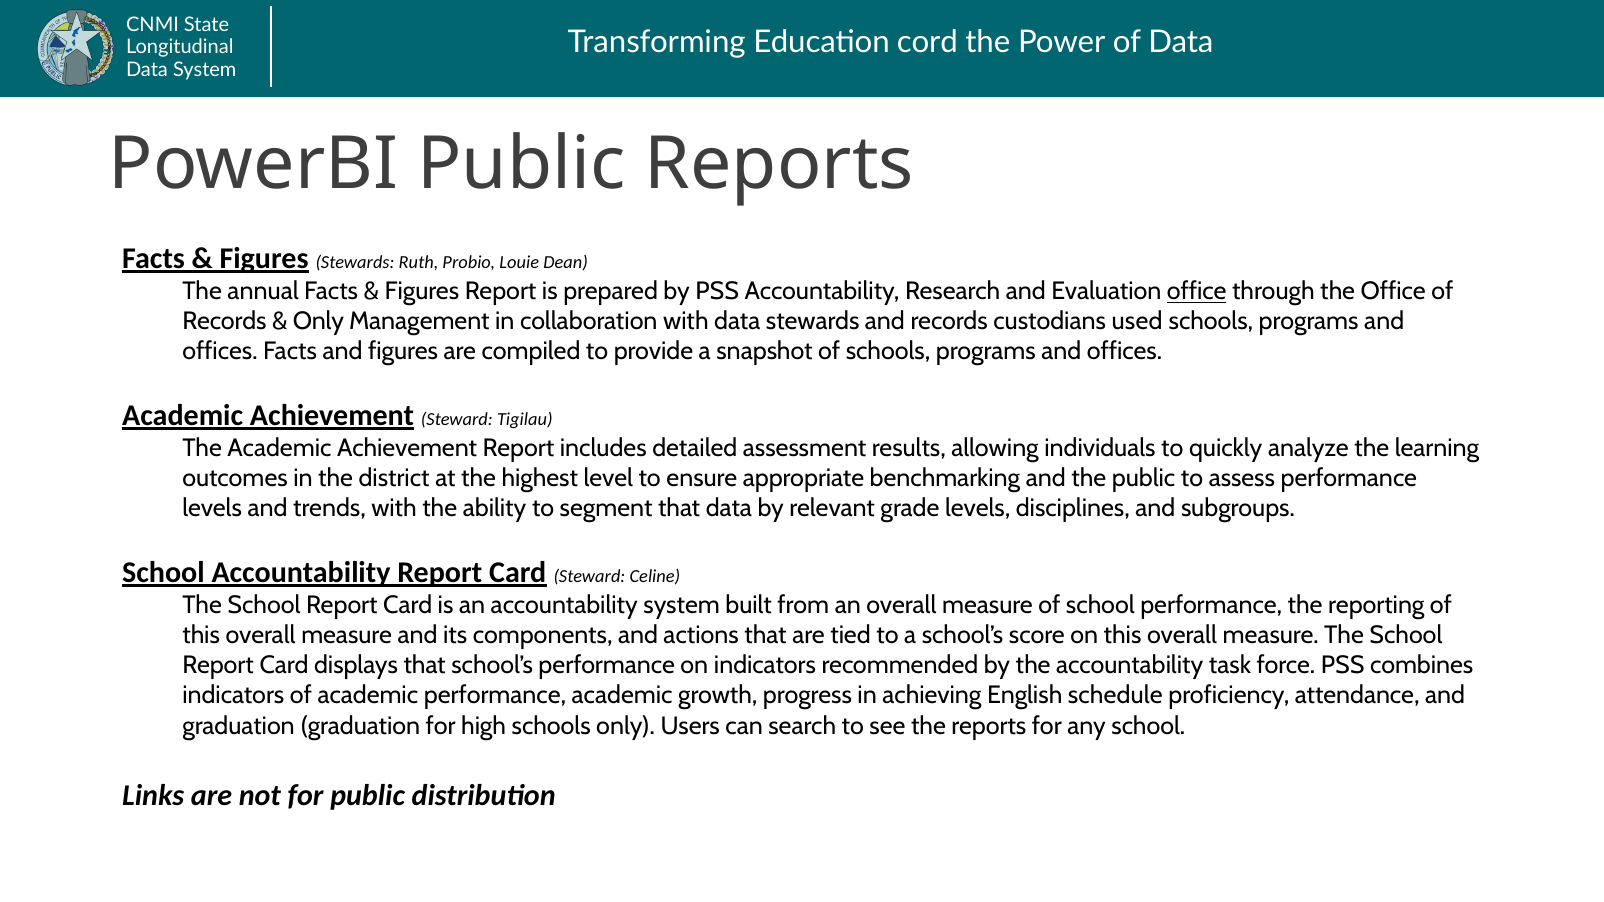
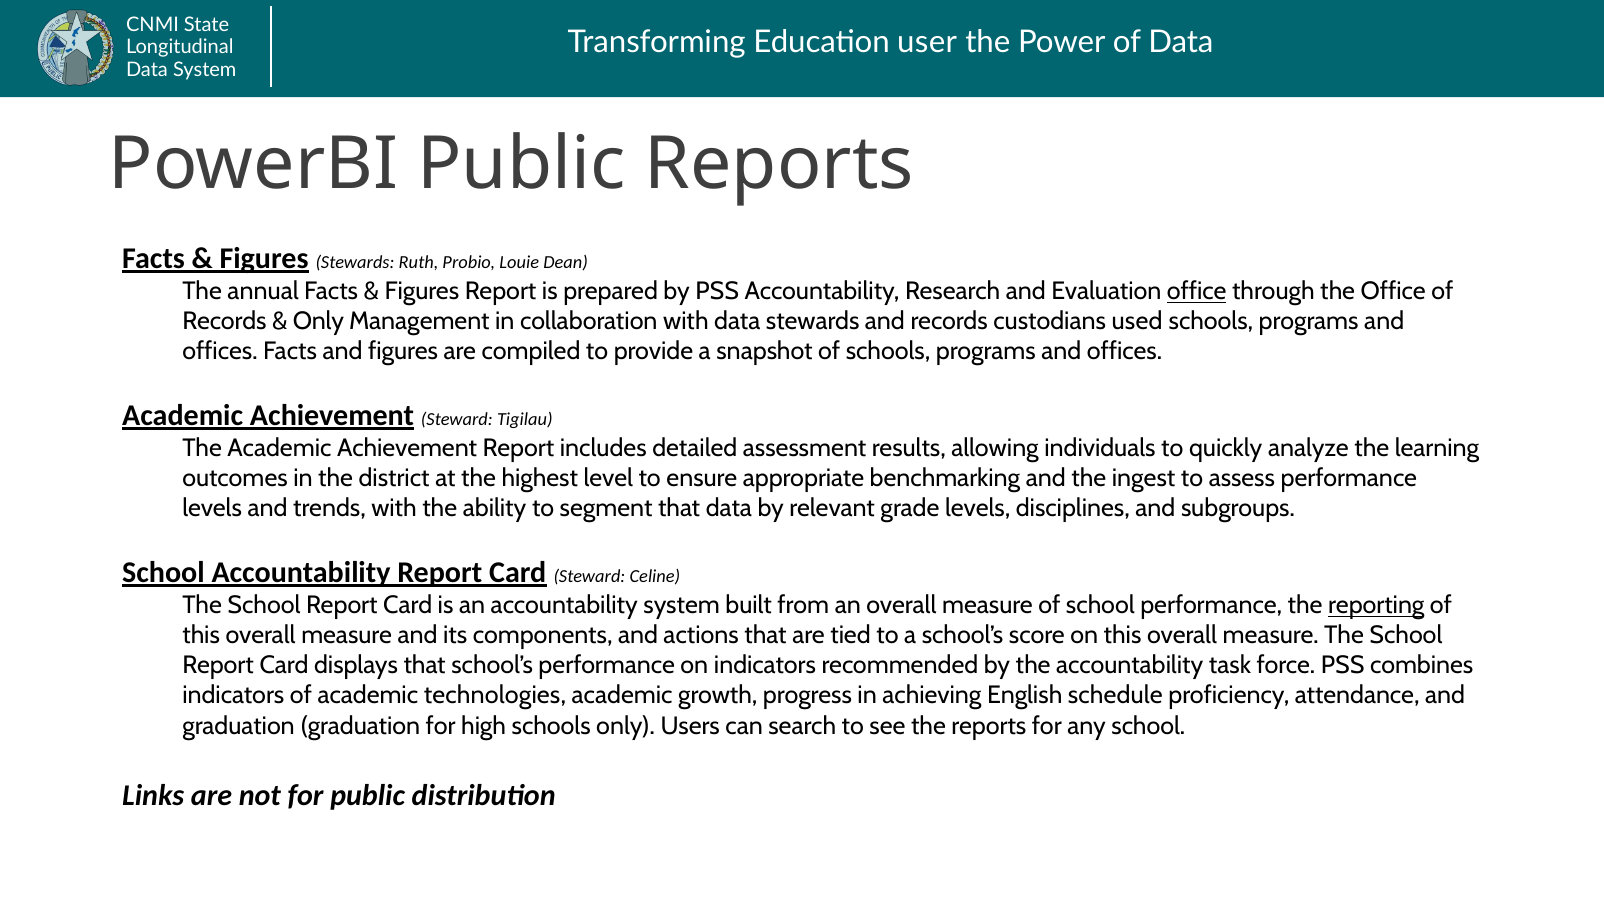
cord: cord -> user (927, 42)
the public: public -> ingest (1144, 479)
reporting underline: none -> present (1376, 606)
academic performance: performance -> technologies (495, 696)
